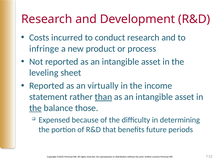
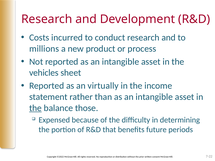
infringe: infringe -> millions (44, 49)
leveling: leveling -> vehicles (44, 73)
than underline: present -> none (103, 97)
